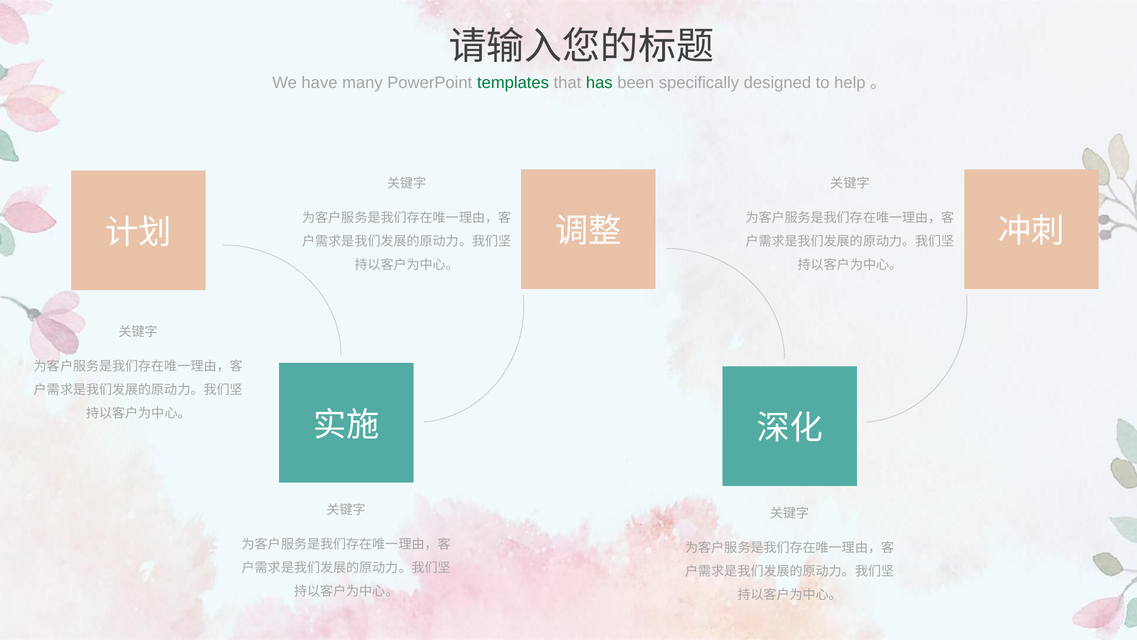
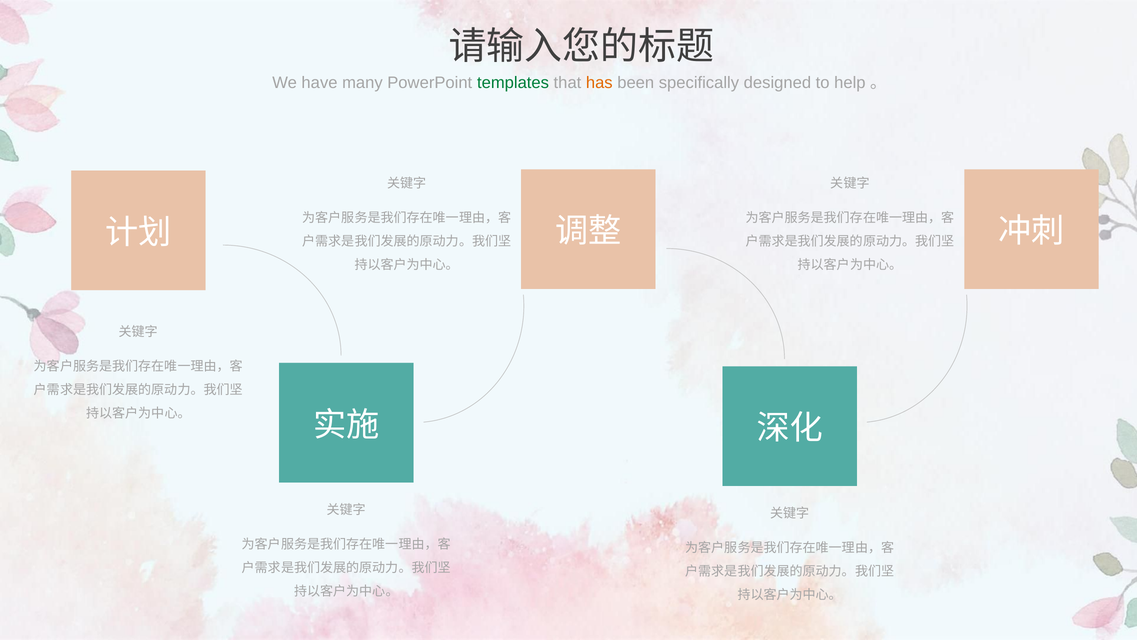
has colour: green -> orange (599, 82)
